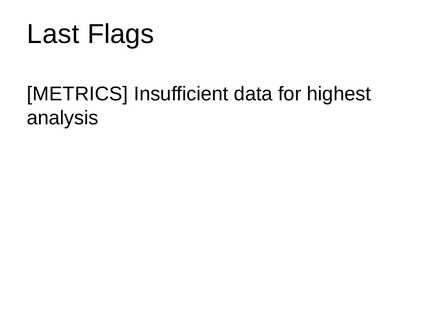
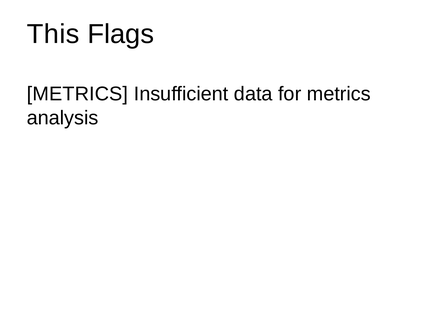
Last: Last -> This (53, 34)
for highest: highest -> metrics (339, 94)
